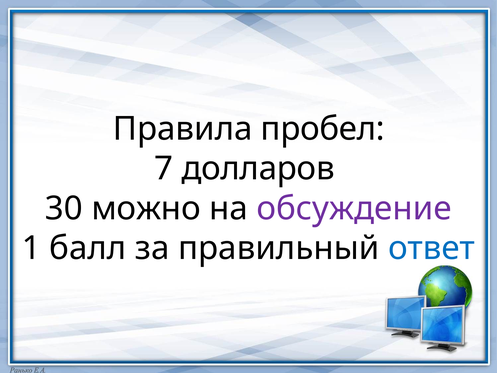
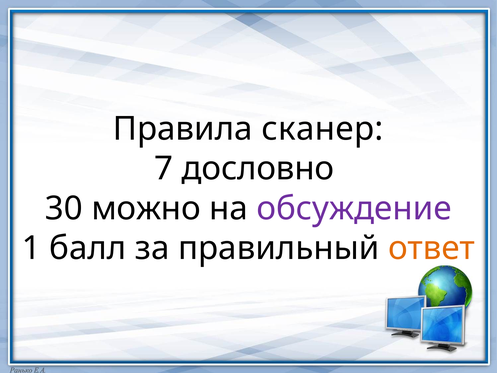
пробел: пробел -> сканер (322, 129)
долларов: долларов -> дословно (258, 169)
ответ colour: blue -> orange (431, 248)
